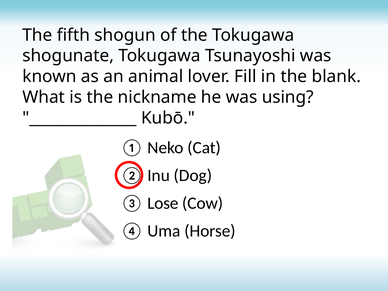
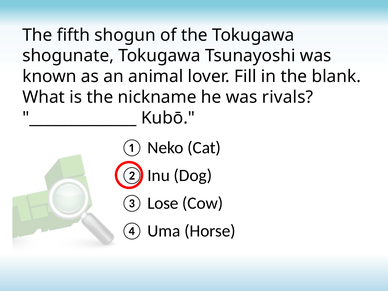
using: using -> rivals (288, 97)
